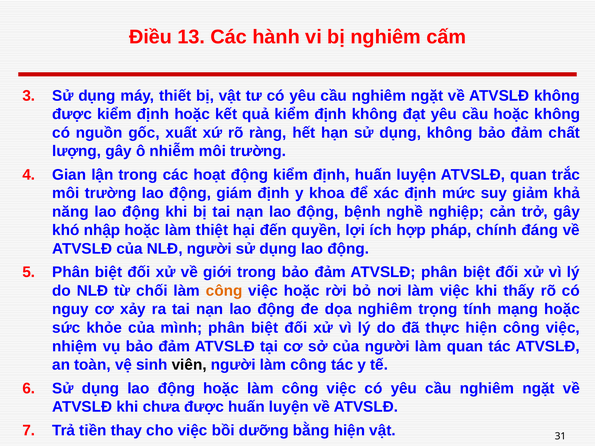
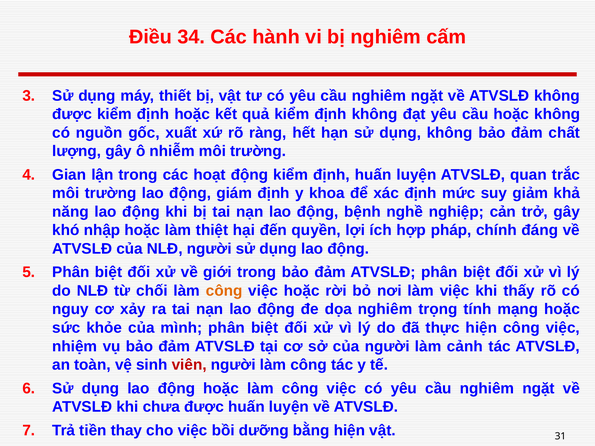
13: 13 -> 34 (191, 37)
làm quan: quan -> cảnh (465, 346)
viên colour: black -> red (189, 365)
